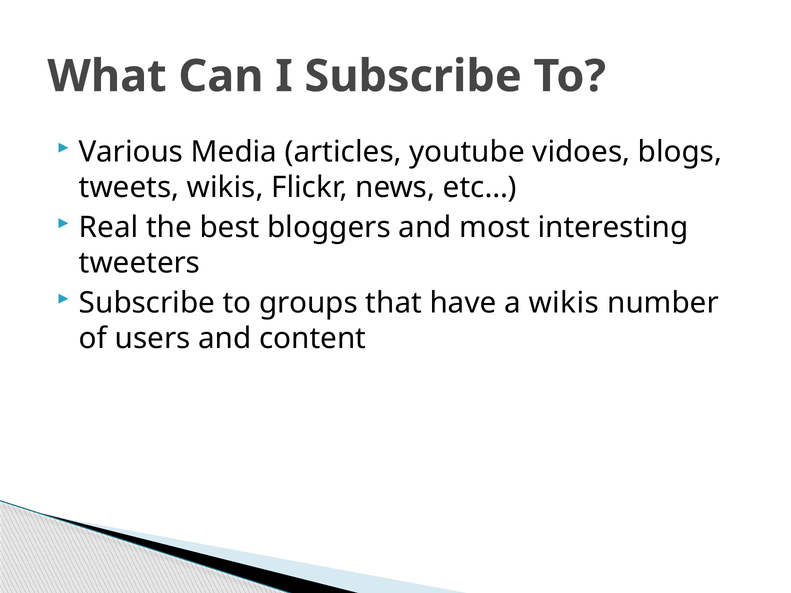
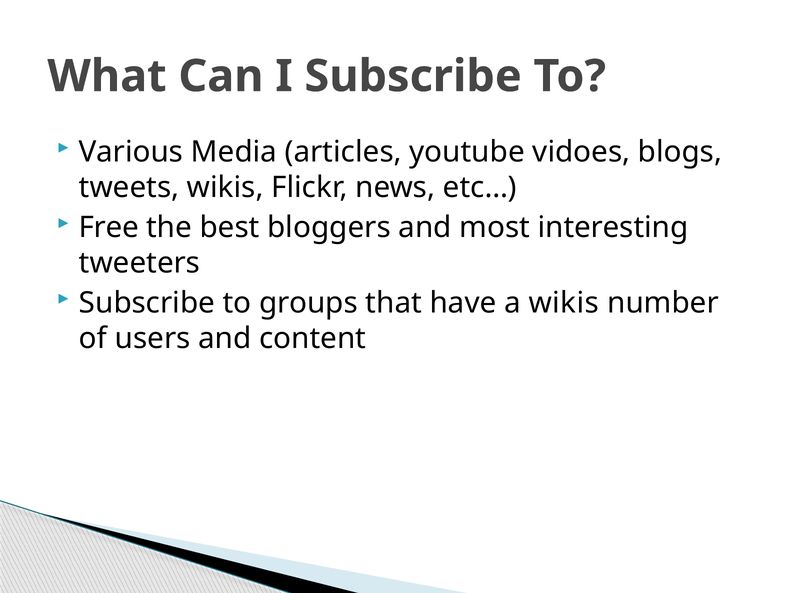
Real: Real -> Free (109, 228)
